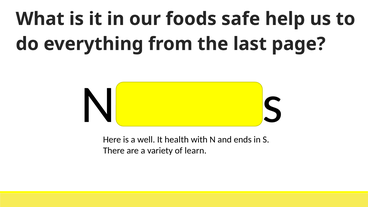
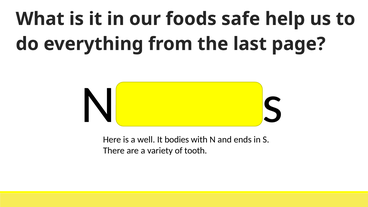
health: health -> bodies (177, 139)
learn: learn -> tooth (196, 151)
